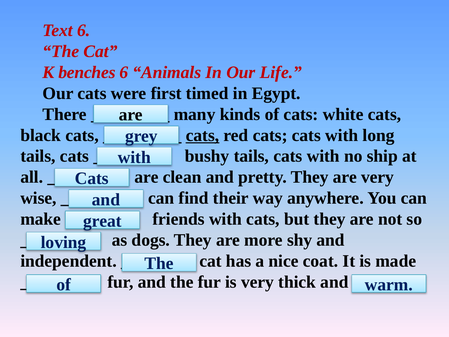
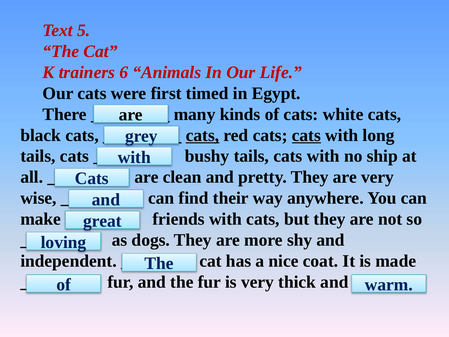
Text 6: 6 -> 5 (84, 30)
benches: benches -> trainers (87, 72)
cats underline: none -> present (306, 135)
